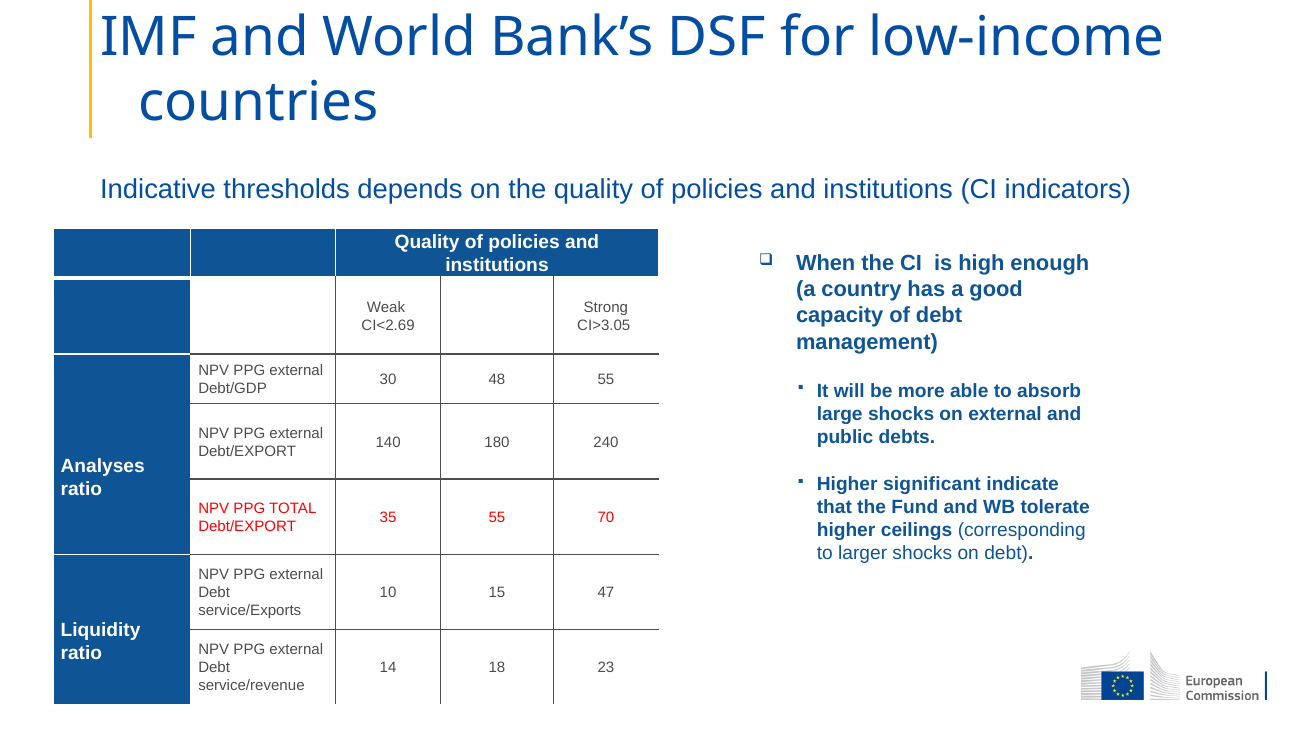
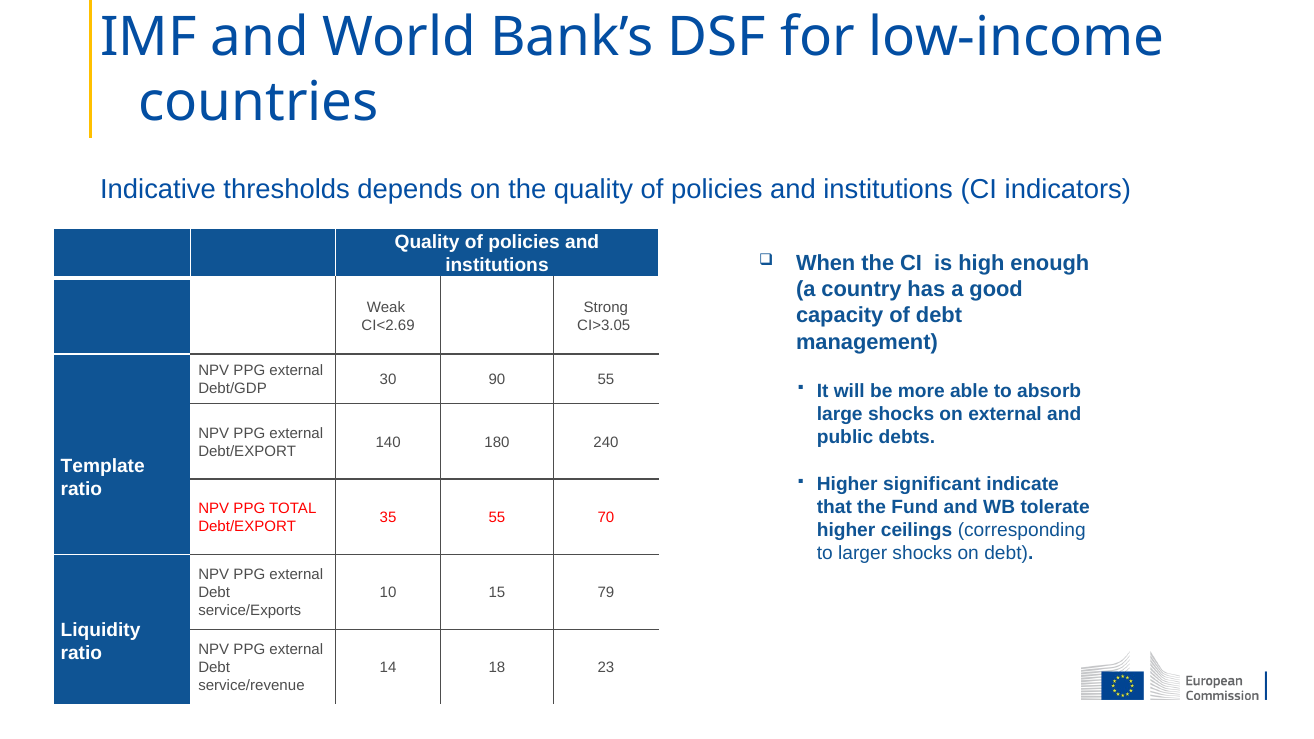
48: 48 -> 90 (497, 380)
Analyses: Analyses -> Template (103, 467)
47: 47 -> 79 (606, 593)
